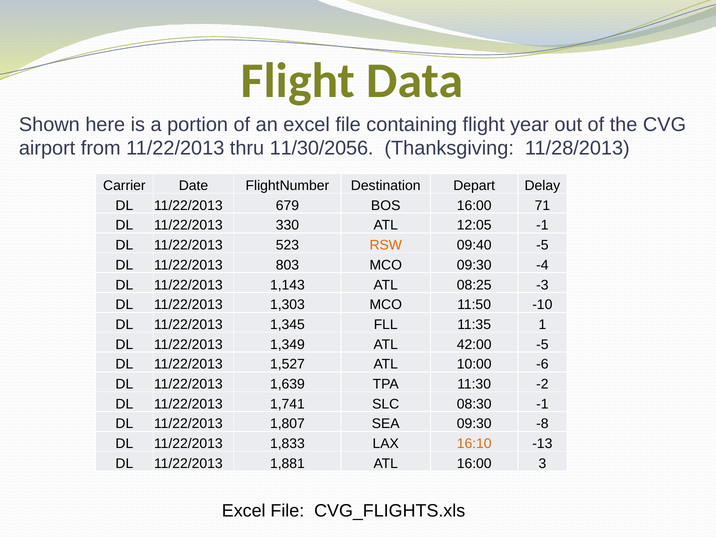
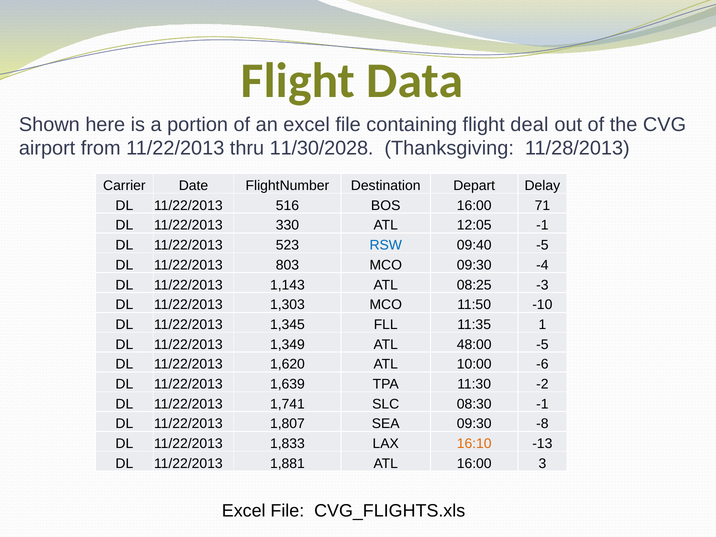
year: year -> deal (529, 124)
11/30/2056: 11/30/2056 -> 11/30/2028 (322, 148)
679: 679 -> 516 (287, 206)
RSW colour: orange -> blue (386, 245)
42:00: 42:00 -> 48:00 (474, 344)
1,527: 1,527 -> 1,620 (287, 364)
